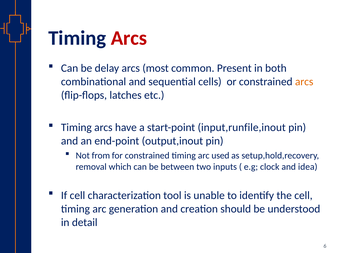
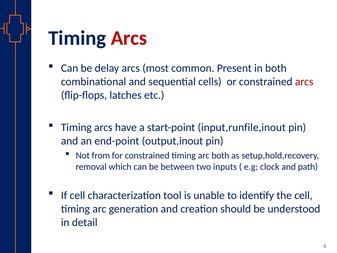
arcs colour: orange -> red (304, 82)
arc used: used -> both (220, 155)
idea: idea -> path (308, 167)
